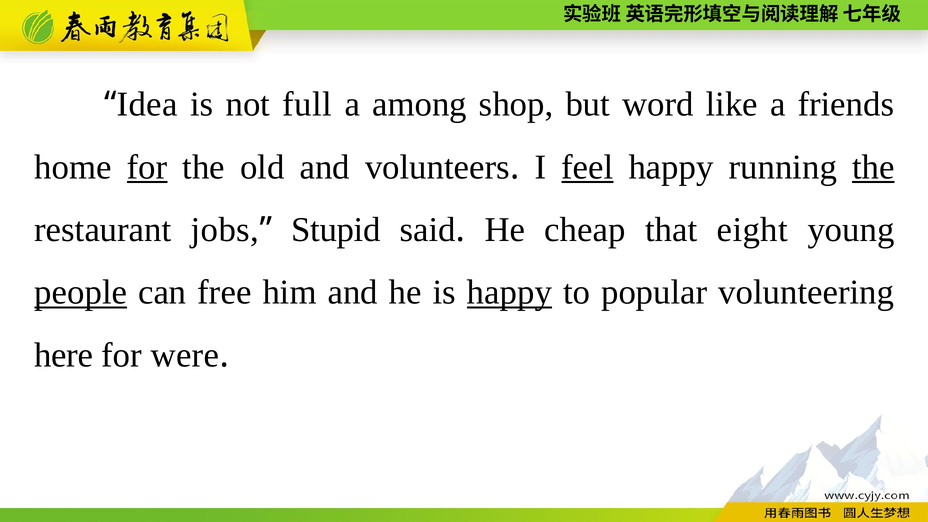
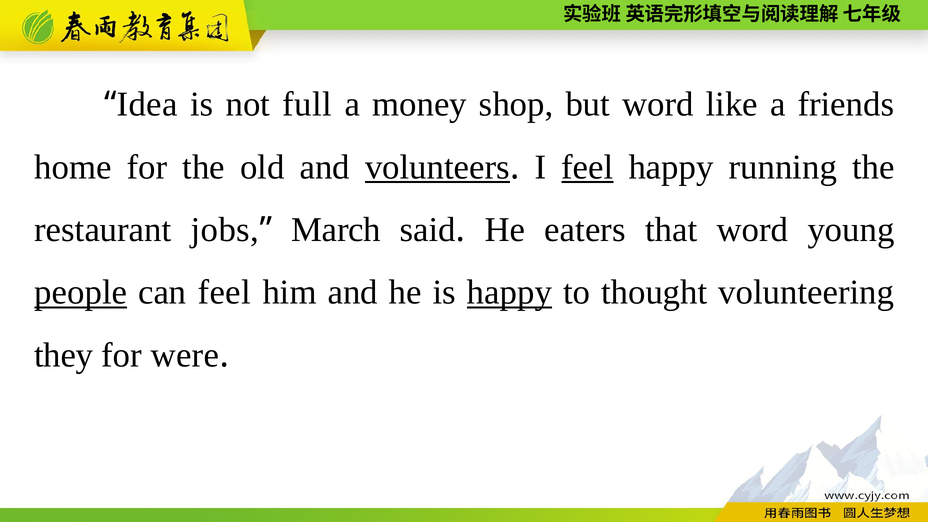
among: among -> money (420, 104)
for underline: present -> none (147, 167)
volunteers underline: none -> present (437, 167)
the underline: present -> none (873, 167)
Stupid: Stupid -> March (336, 230)
cheap: cheap -> eaters (585, 230)
that eight: eight -> word (752, 230)
can free: free -> feel (224, 292)
popular: popular -> thought (654, 292)
here: here -> they (64, 355)
